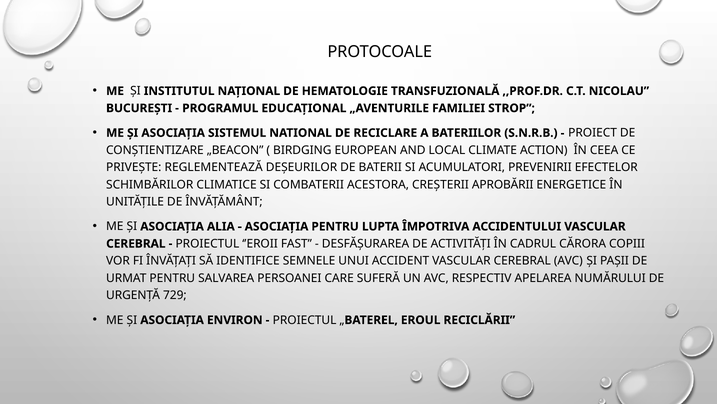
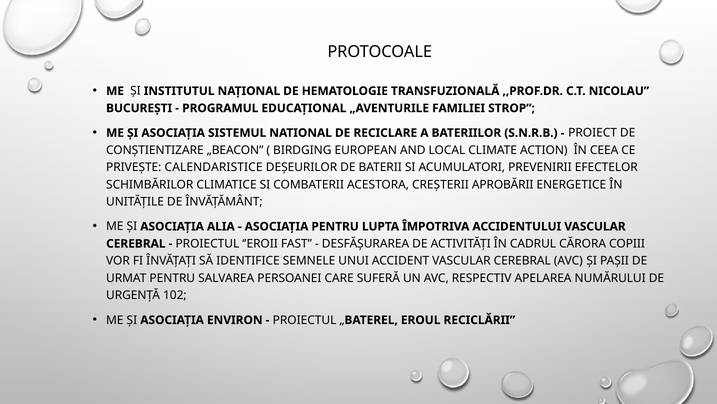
REGLEMENTEAZĂ: REGLEMENTEAZĂ -> CALENDARISTICE (214, 167)
729: 729 -> 102 (175, 295)
